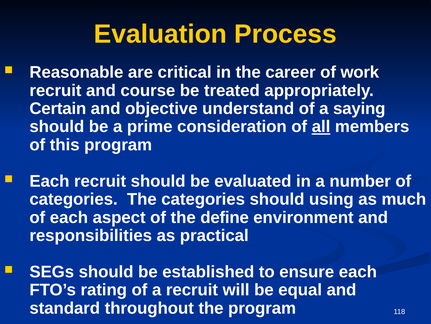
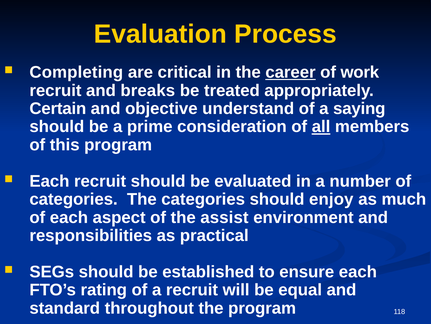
Reasonable: Reasonable -> Completing (76, 72)
career underline: none -> present (290, 72)
course: course -> breaks (148, 90)
using: using -> enjoy (331, 199)
define: define -> assist (224, 217)
